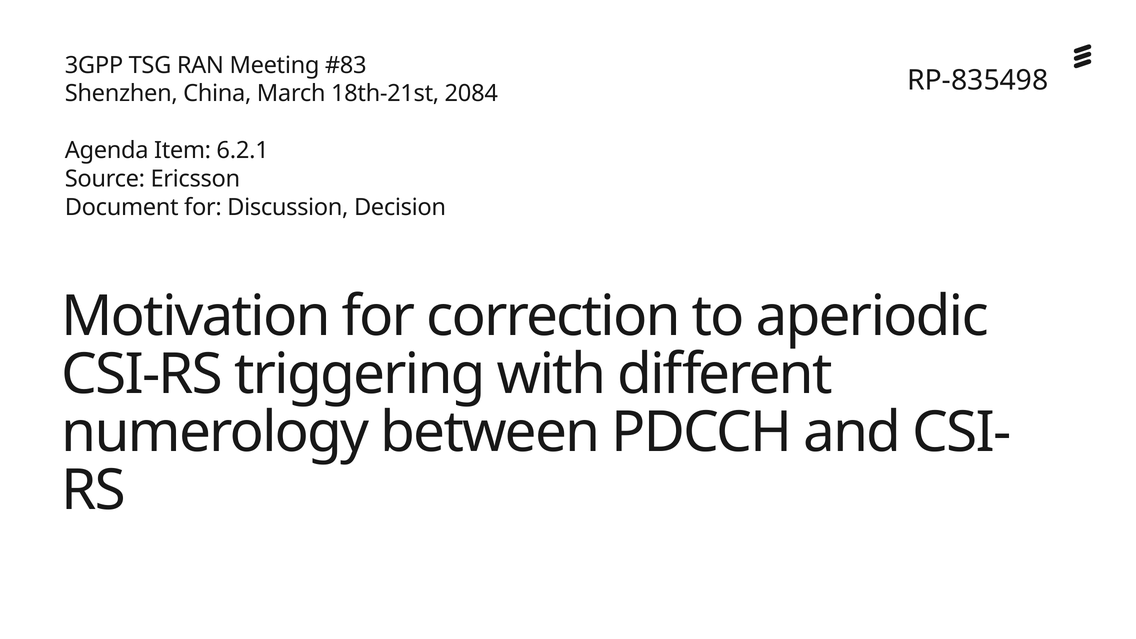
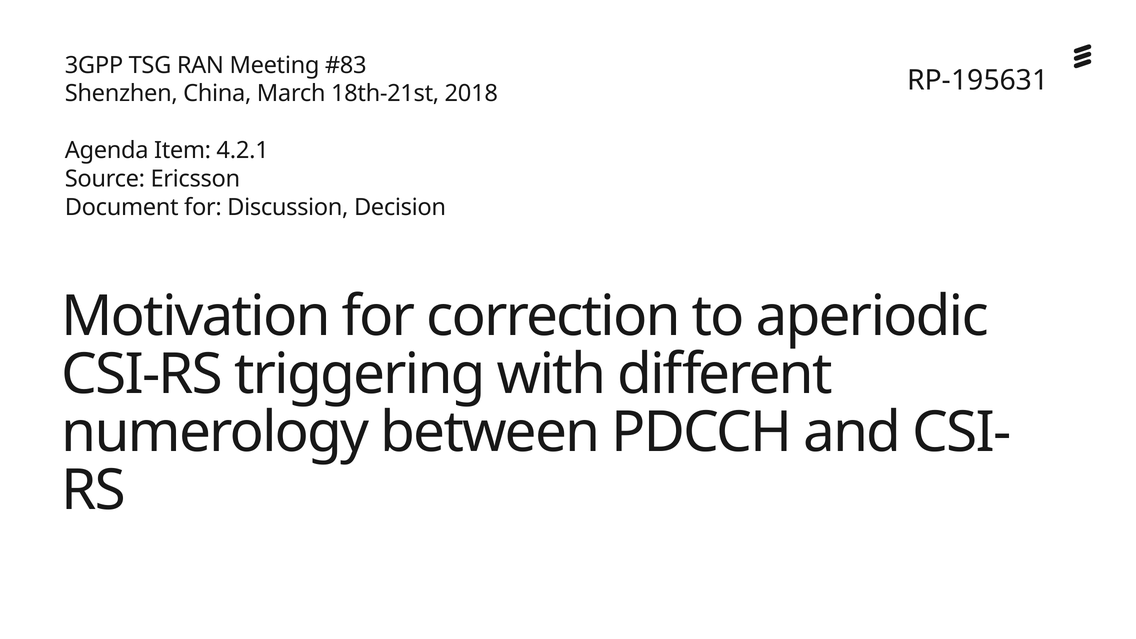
RP-835498: RP-835498 -> RP-195631 (978, 80)
2084: 2084 -> 2018 (471, 94)
6.2.1: 6.2.1 -> 4.2.1 (243, 150)
